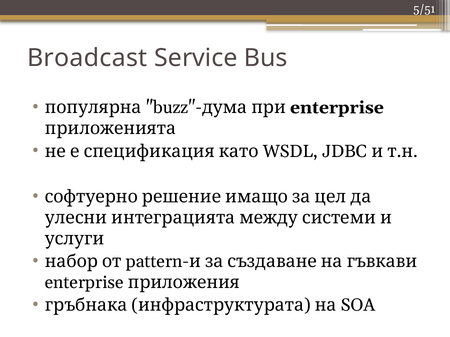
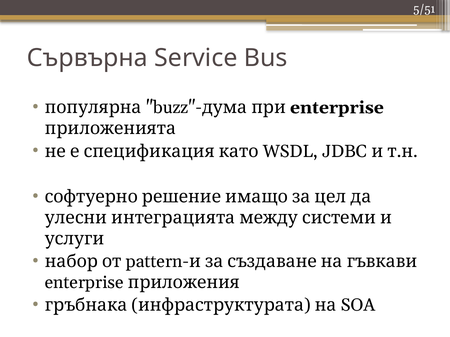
Broadcast: Broadcast -> Сървърна (87, 58)
